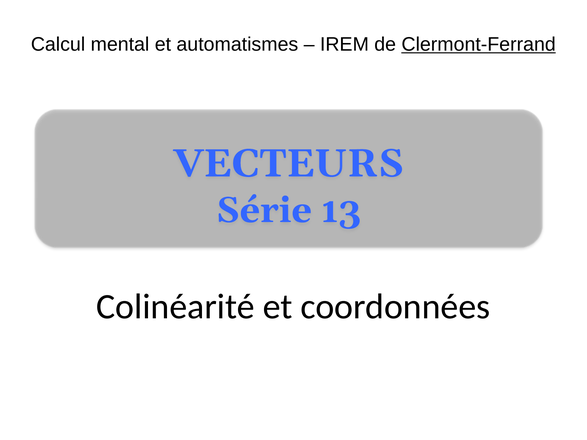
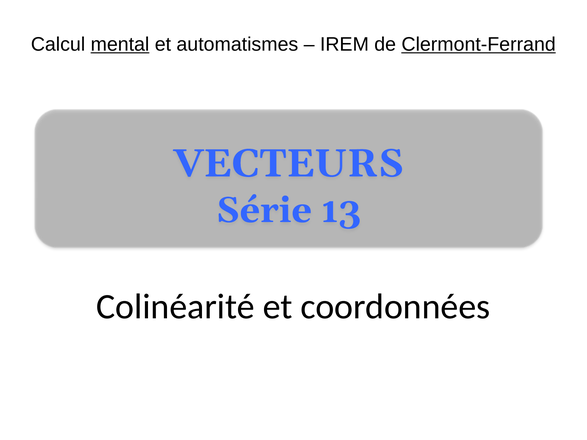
mental underline: none -> present (120, 44)
